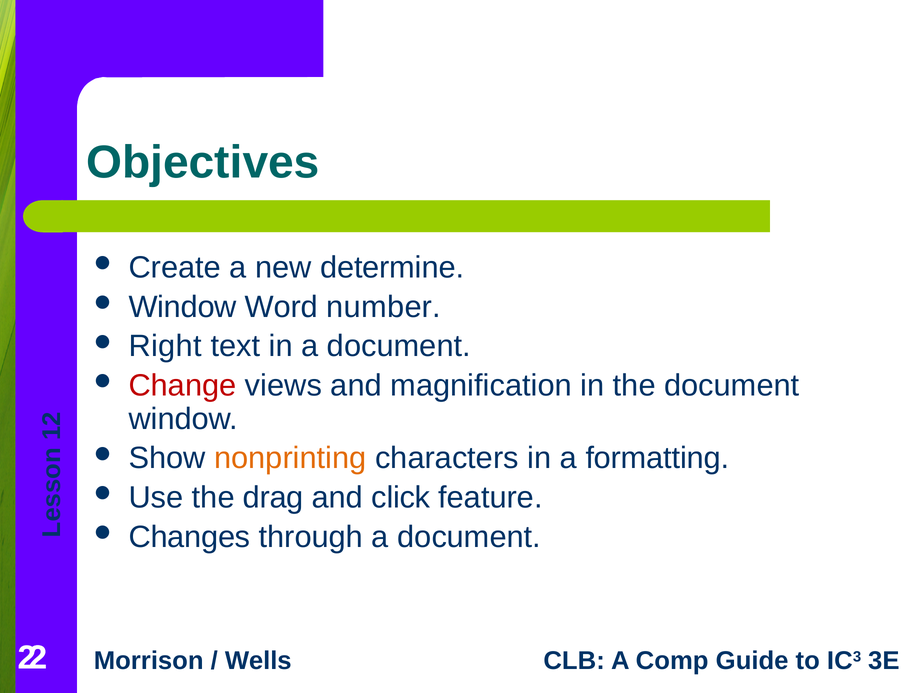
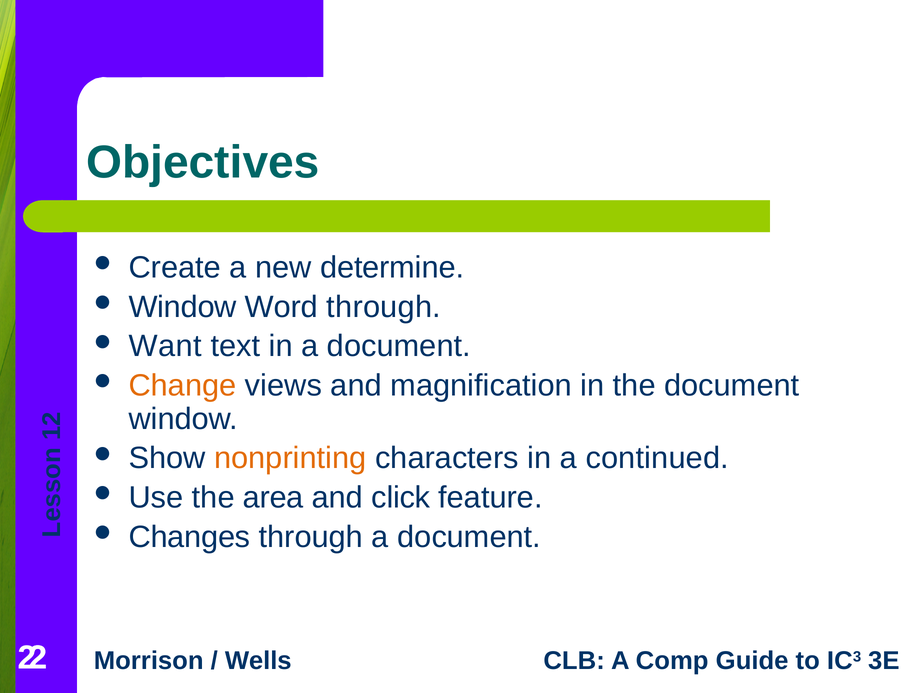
Word number: number -> through (384, 307)
Right: Right -> Want (165, 346)
Change colour: red -> orange (183, 386)
formatting: formatting -> continued (657, 458)
drag: drag -> area (273, 498)
